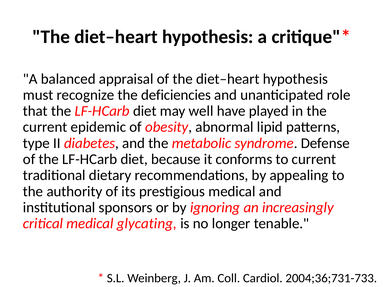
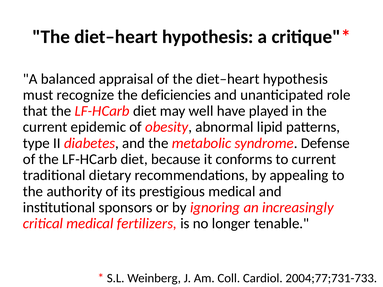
glycating: glycating -> fertilizers (147, 224)
2004;36;731-733: 2004;36;731-733 -> 2004;77;731-733 (331, 278)
